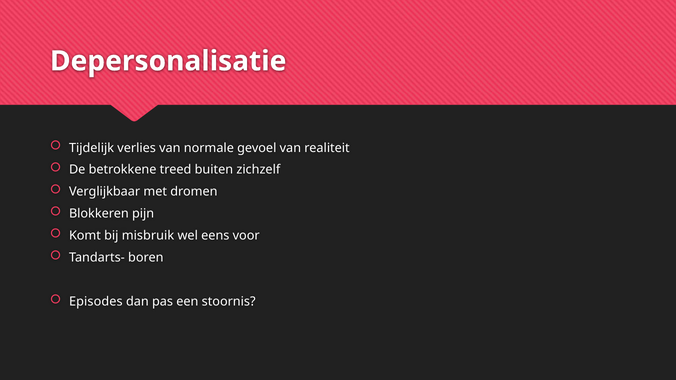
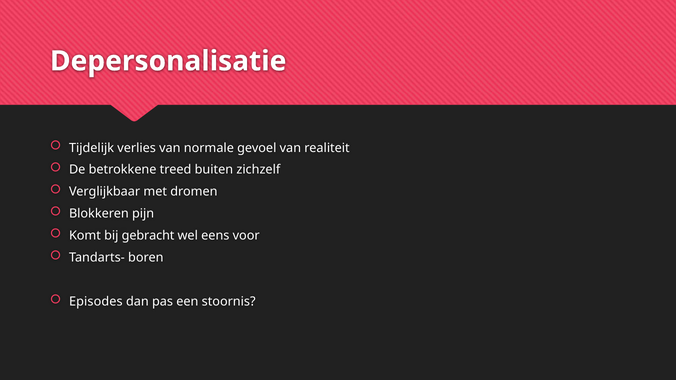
misbruik: misbruik -> gebracht (148, 236)
